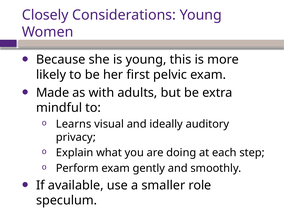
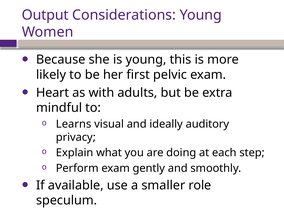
Closely: Closely -> Output (45, 15)
Made: Made -> Heart (53, 93)
